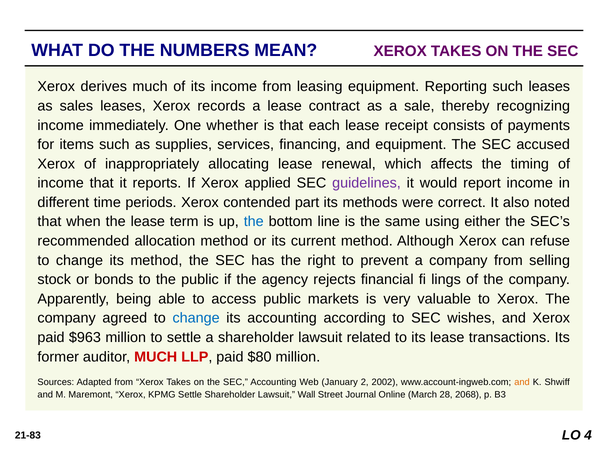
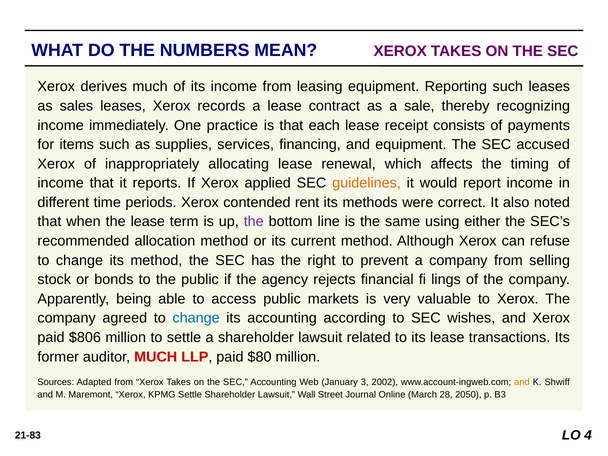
whether: whether -> practice (232, 125)
guidelines colour: purple -> orange (367, 183)
part: part -> rent (307, 202)
the colour: blue -> purple (254, 222)
$963: $963 -> $806 (85, 337)
2: 2 -> 3 (365, 382)
2068: 2068 -> 2050 (468, 395)
